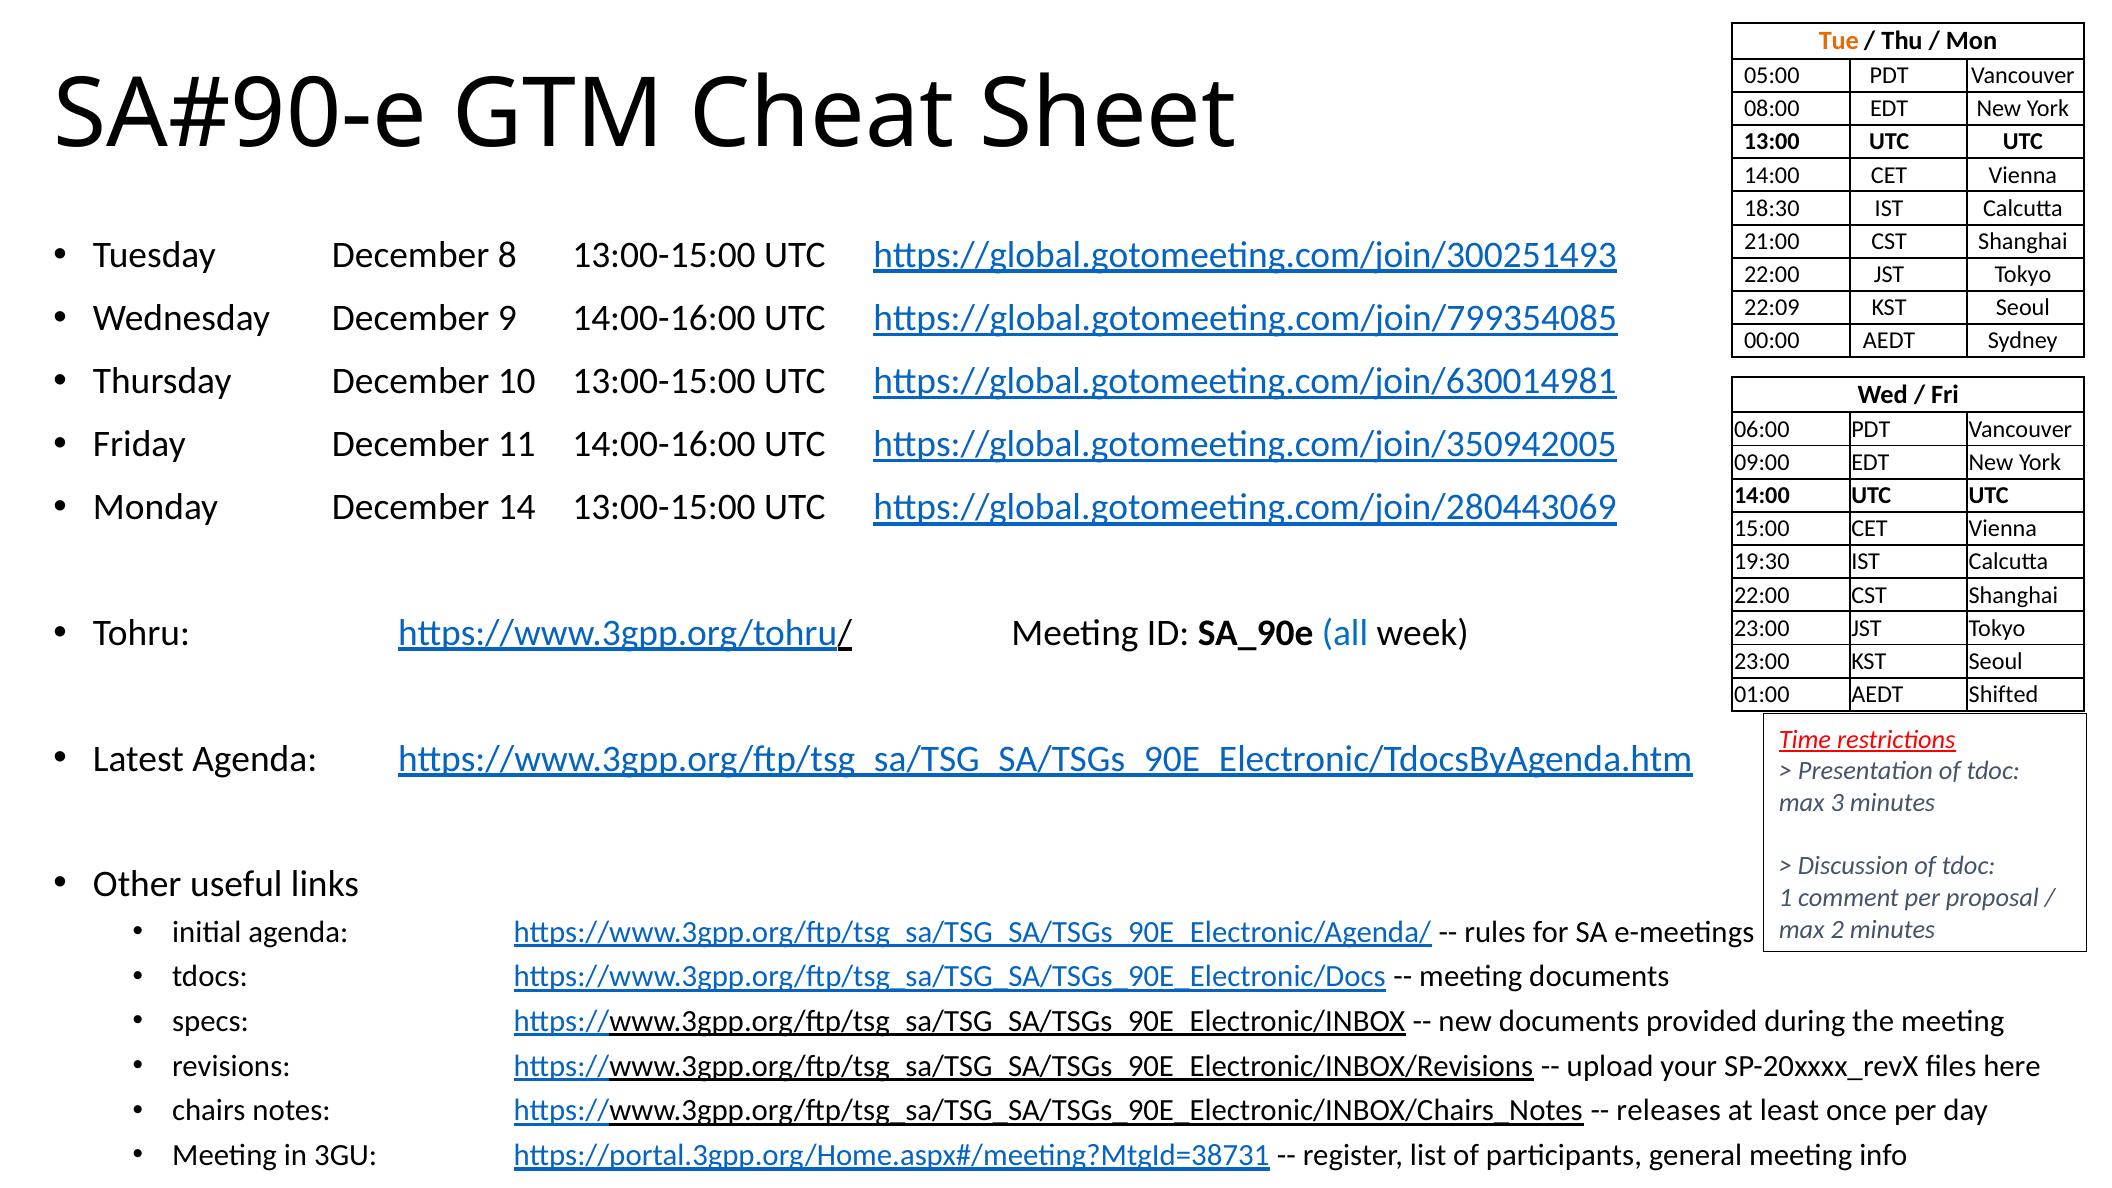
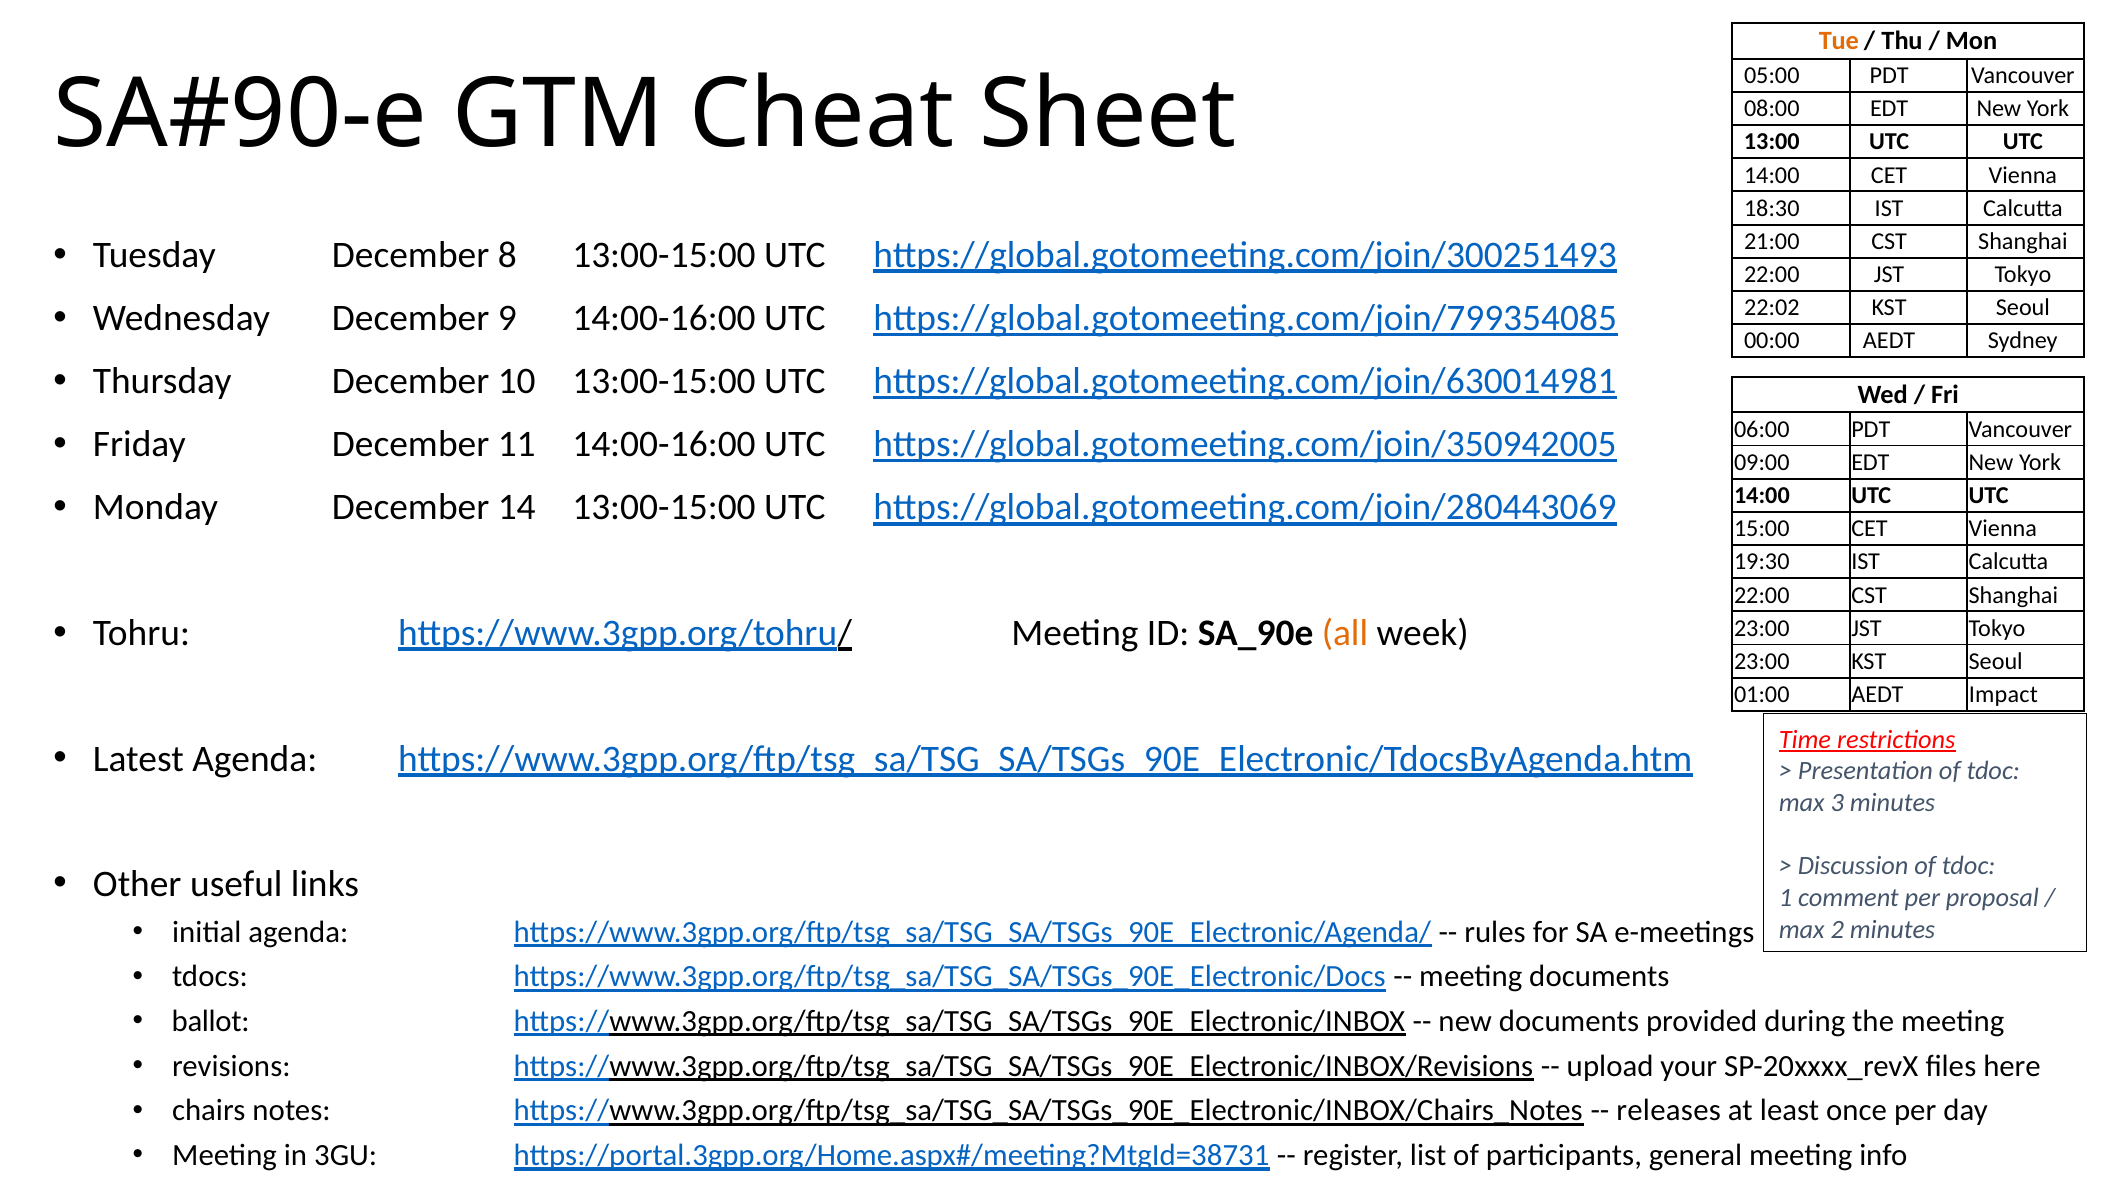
22:09: 22:09 -> 22:02 (1772, 308)
all colour: blue -> orange (1345, 633)
Shifted: Shifted -> Impact (2003, 695)
specs: specs -> ballot (211, 1021)
